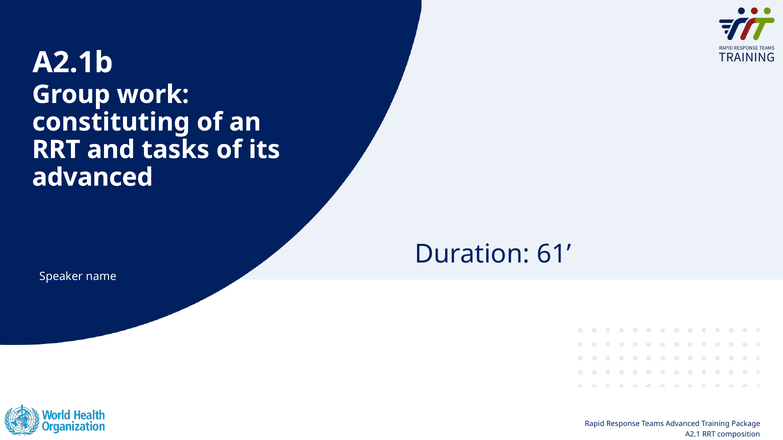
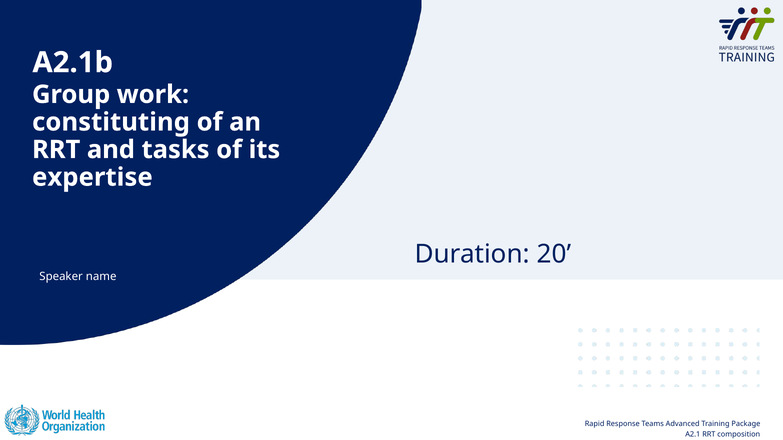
advanced: advanced -> expertise (92, 177)
61: 61 -> 20 (554, 255)
